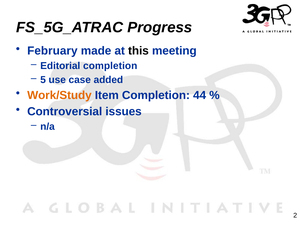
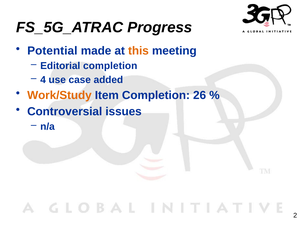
February: February -> Potential (52, 51)
this colour: black -> orange (138, 51)
5: 5 -> 4 (43, 80)
44: 44 -> 26 (200, 95)
